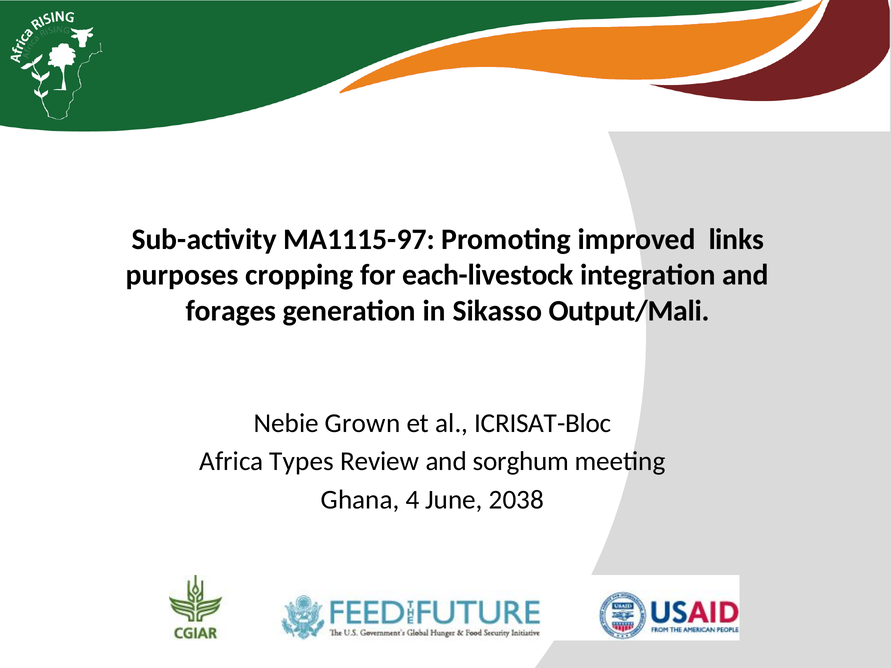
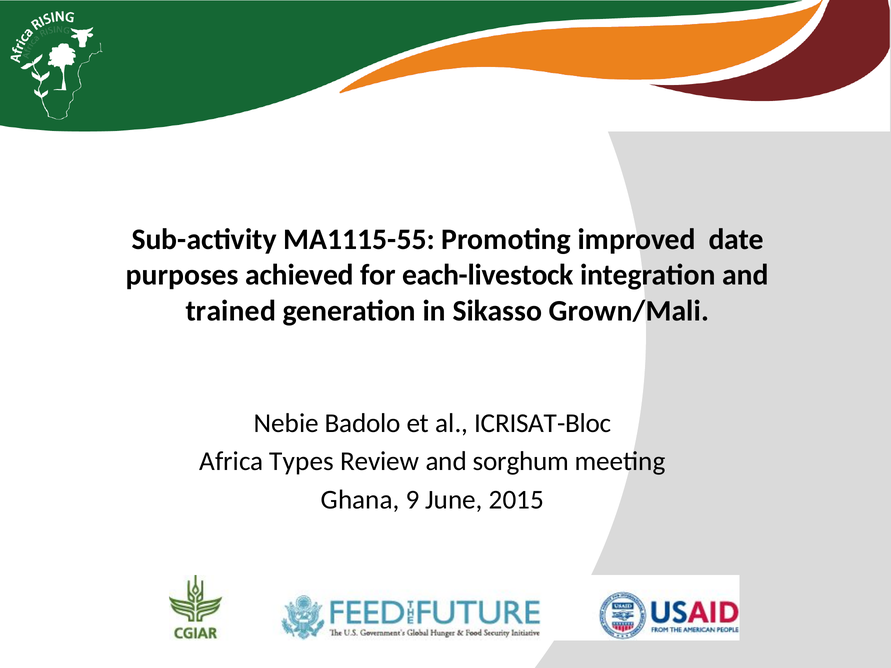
MA1115-97: MA1115-97 -> MA1115-55 (359, 240)
links: links -> date (736, 240)
cropping: cropping -> achieved (300, 275)
forages: forages -> trained (231, 311)
Output/Mali: Output/Mali -> Grown/Mali (629, 311)
Grown: Grown -> Badolo (363, 424)
4: 4 -> 9 (412, 500)
2038: 2038 -> 2015 (516, 500)
